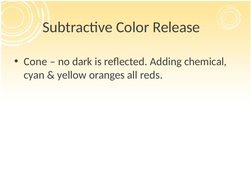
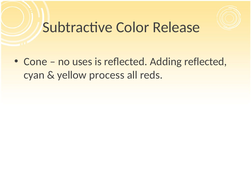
dark: dark -> uses (82, 62)
Adding chemical: chemical -> reflected (206, 62)
oranges: oranges -> process (107, 75)
